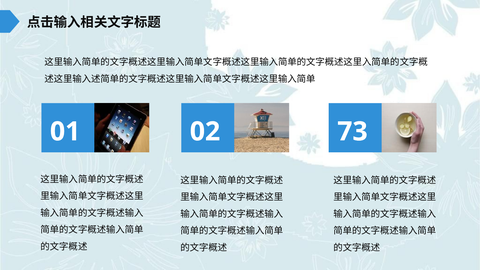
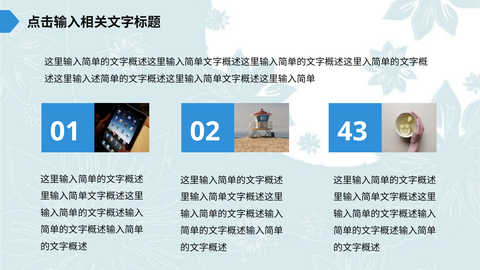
73: 73 -> 43 (352, 132)
